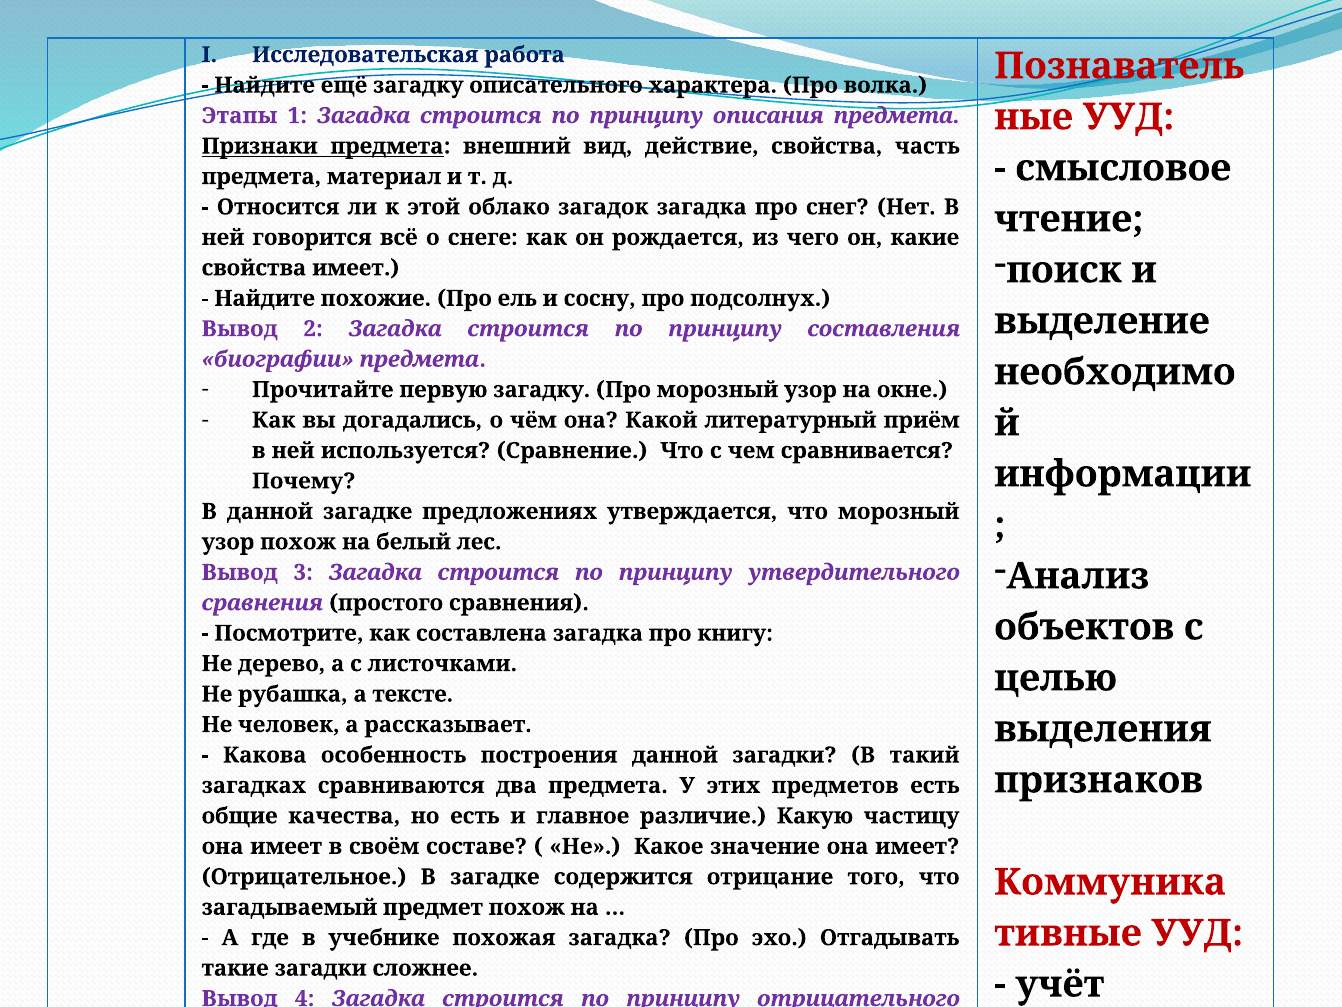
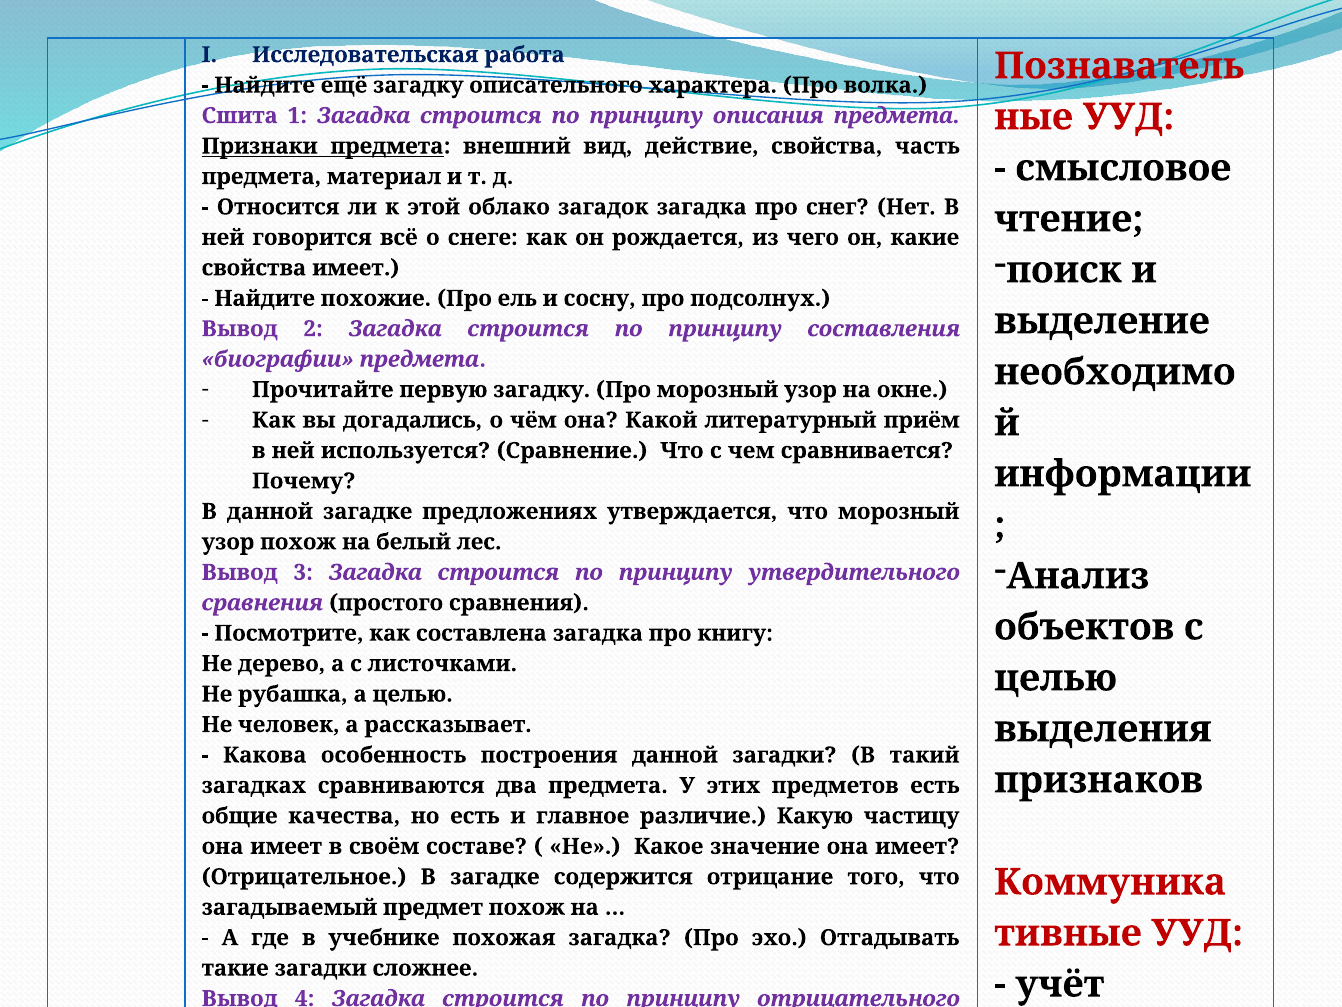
Этапы: Этапы -> Сшита (240, 116)
а тексте: тексте -> целью (413, 694)
